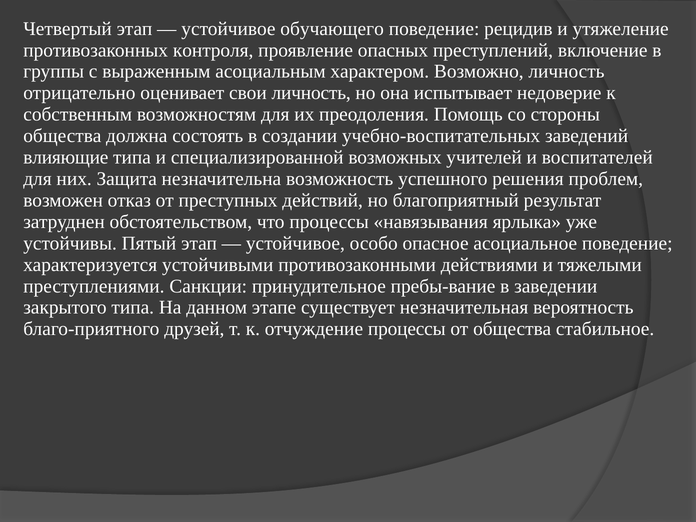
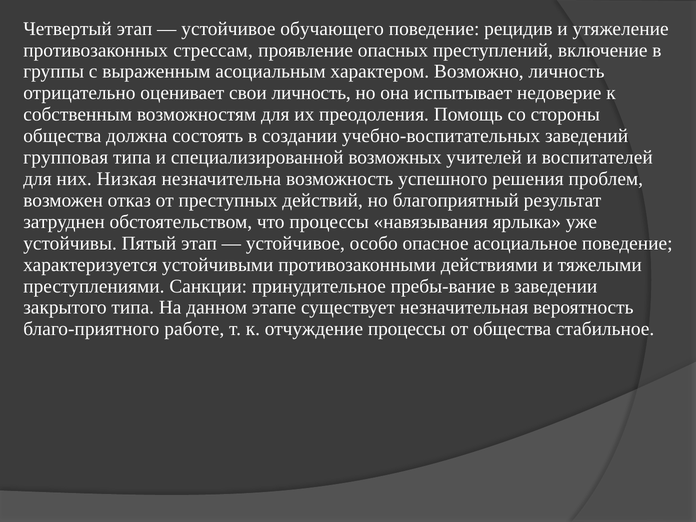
контроля: контроля -> стрессам (213, 50)
влияющие: влияющие -> групповая (66, 157)
Защита: Защита -> Низкая (127, 179)
друзей: друзей -> работе (194, 329)
